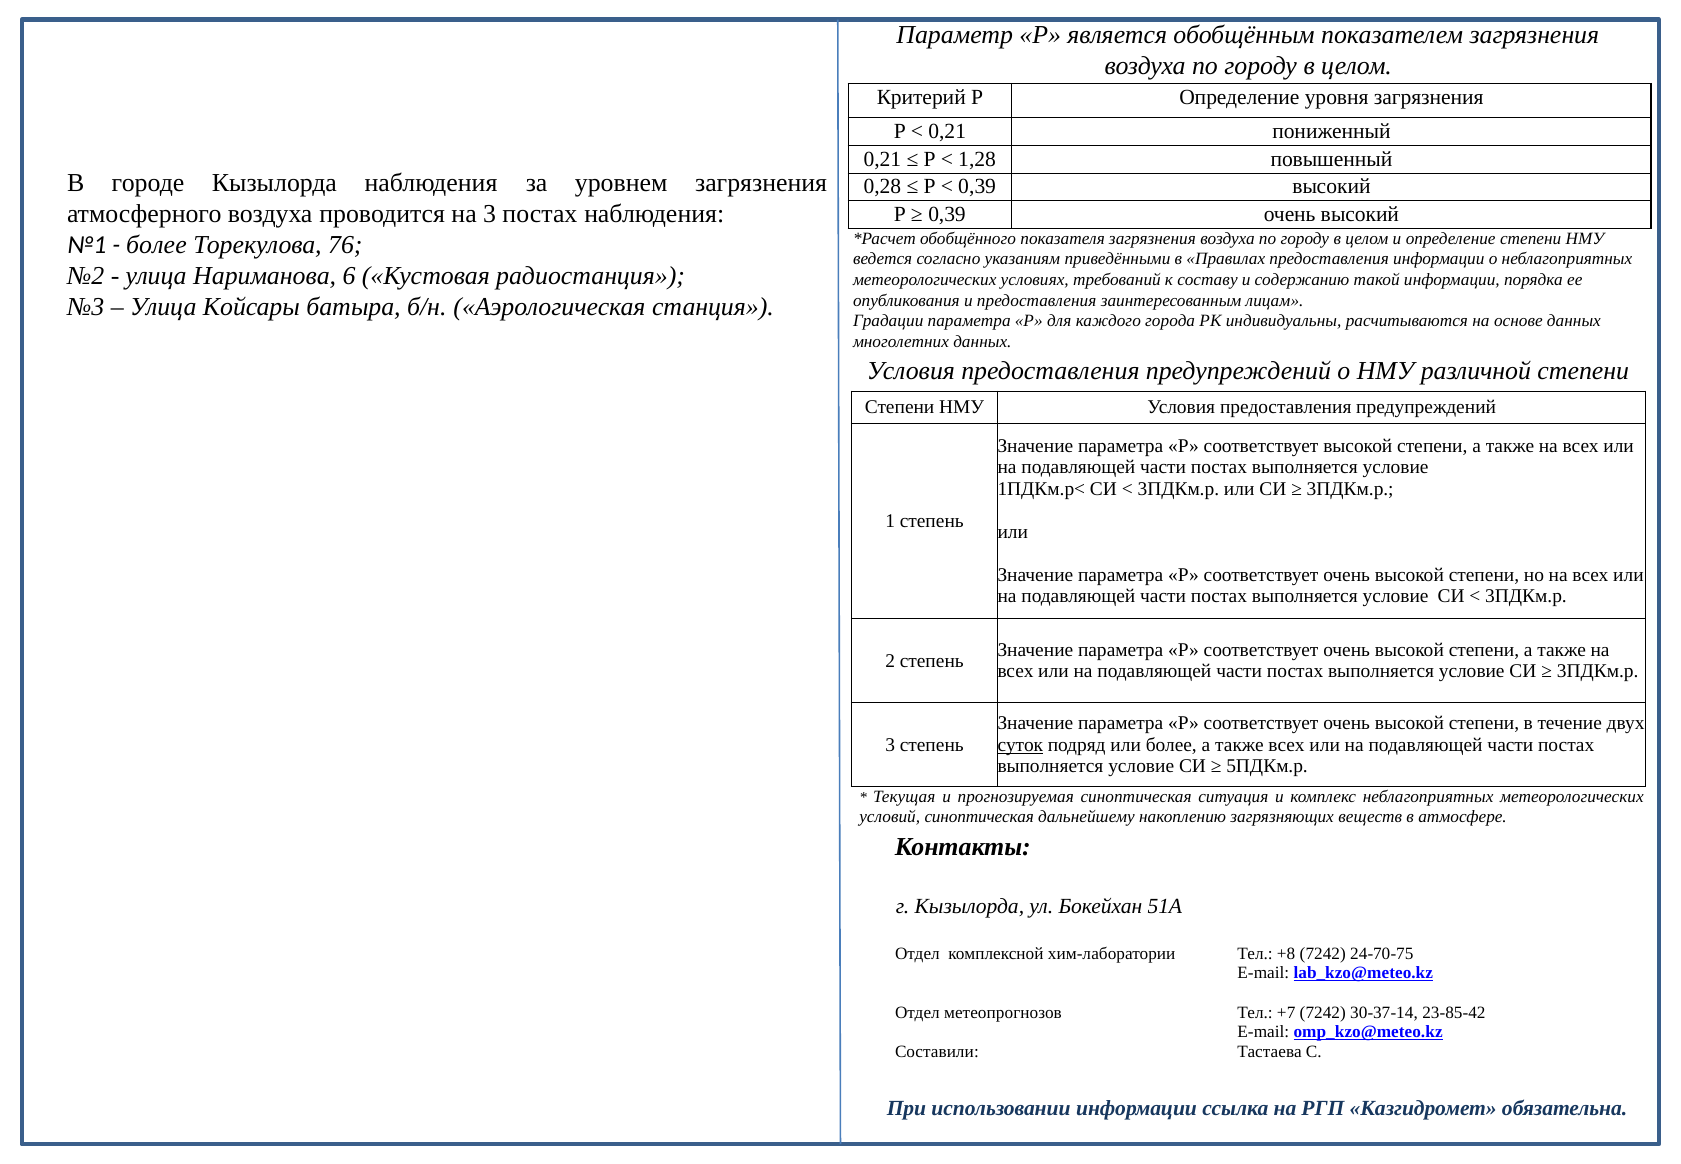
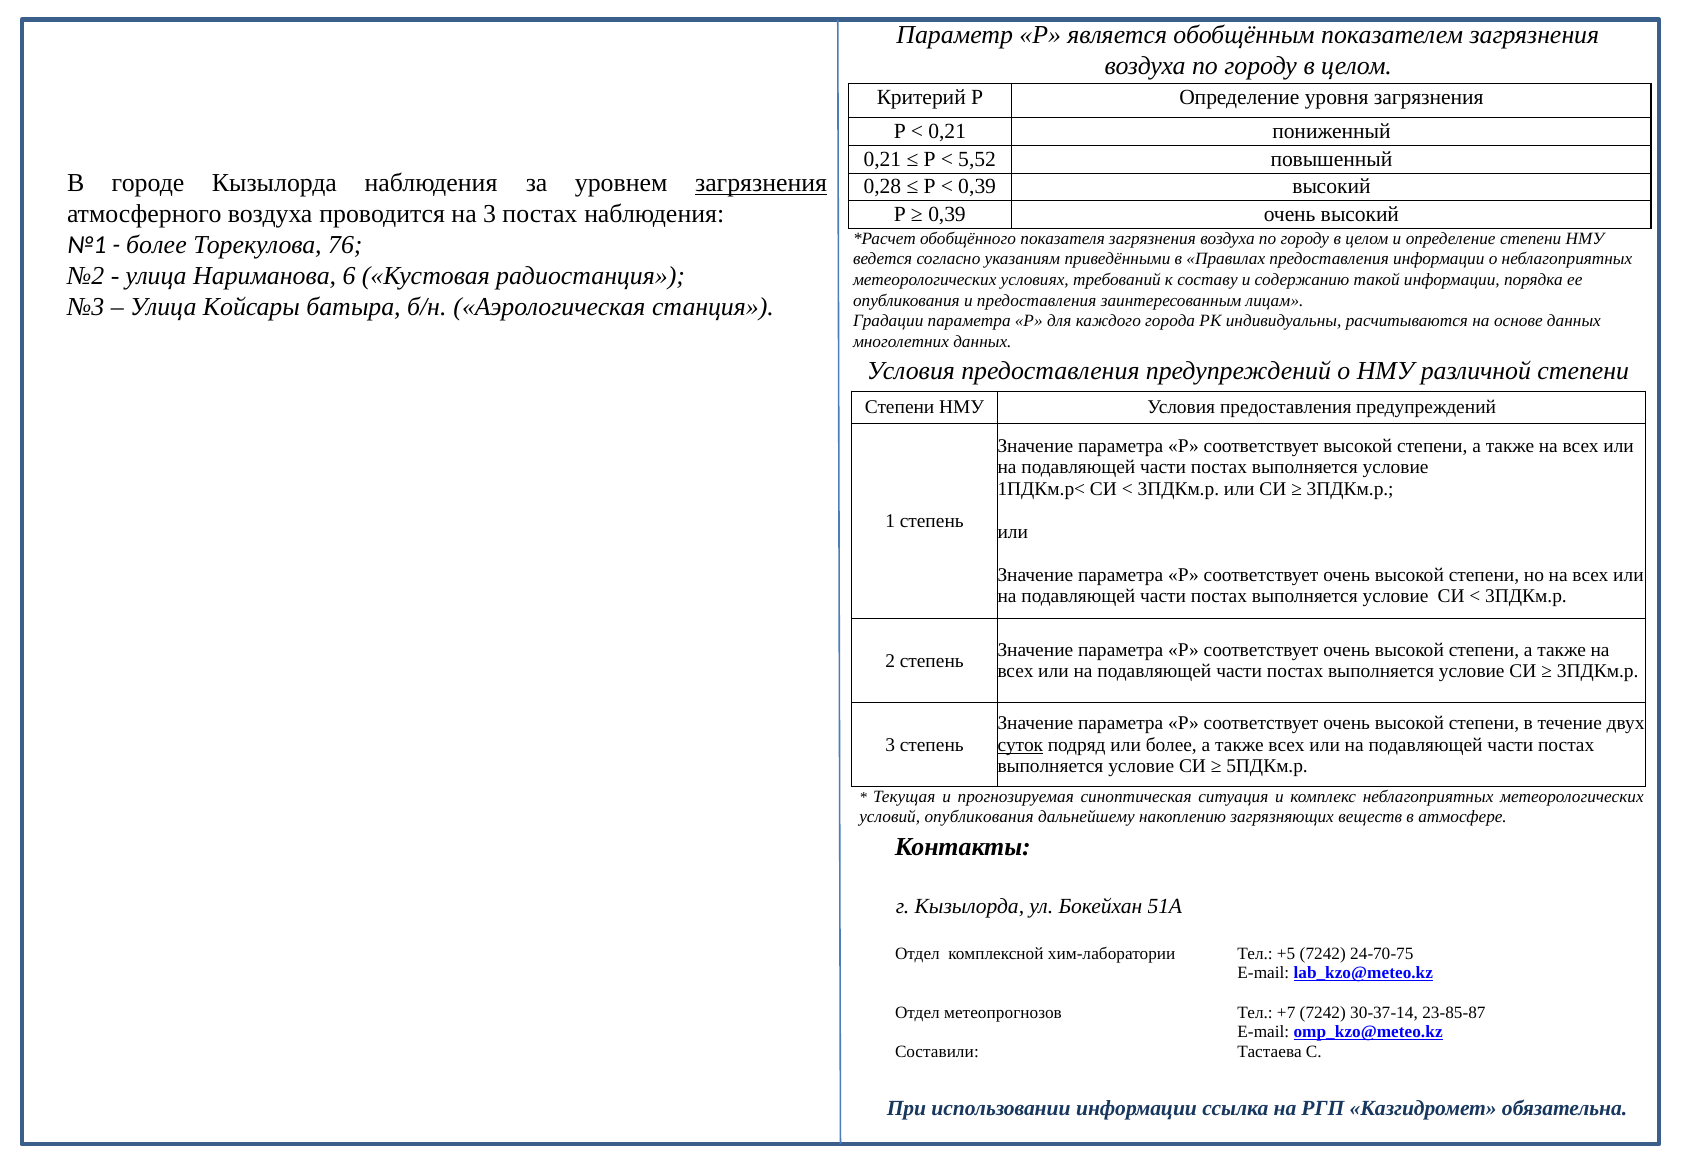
1,28: 1,28 -> 5,52 (977, 159)
загрязнения underline: none -> present (761, 183)
условий синоптическая: синоптическая -> опубликования (979, 817)
+8: +8 -> +5 (1286, 954)
23-85-42: 23-85-42 -> 23-85-87 (1454, 1013)
